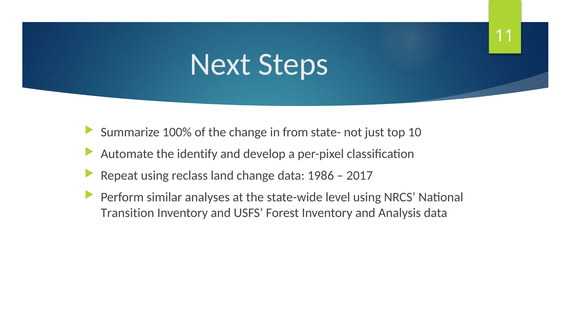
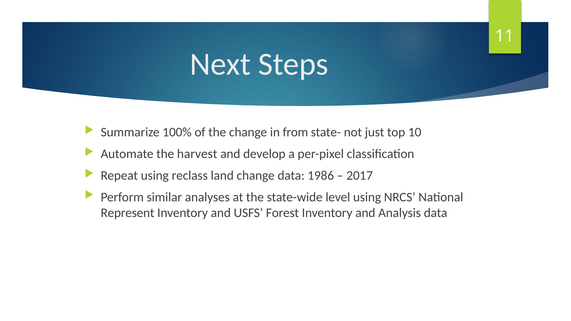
identify: identify -> harvest (197, 154)
Transition: Transition -> Represent (128, 213)
